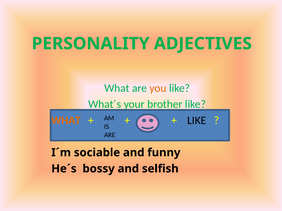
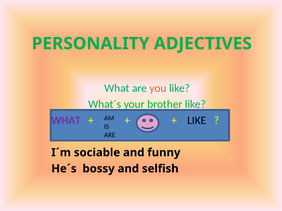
WHAT colour: orange -> purple (66, 121)
